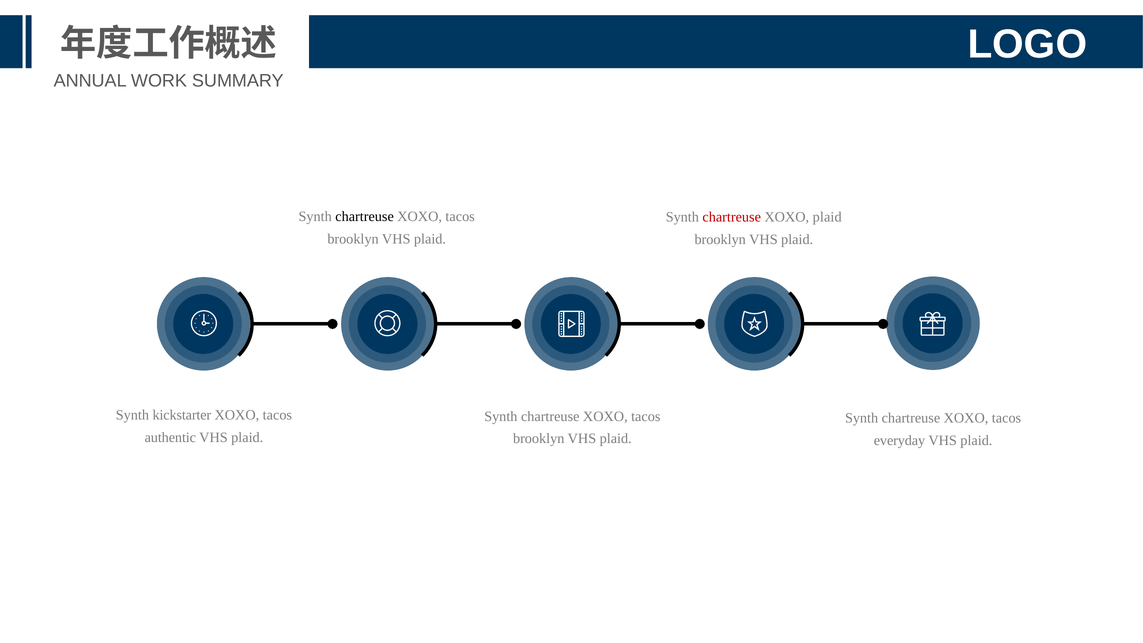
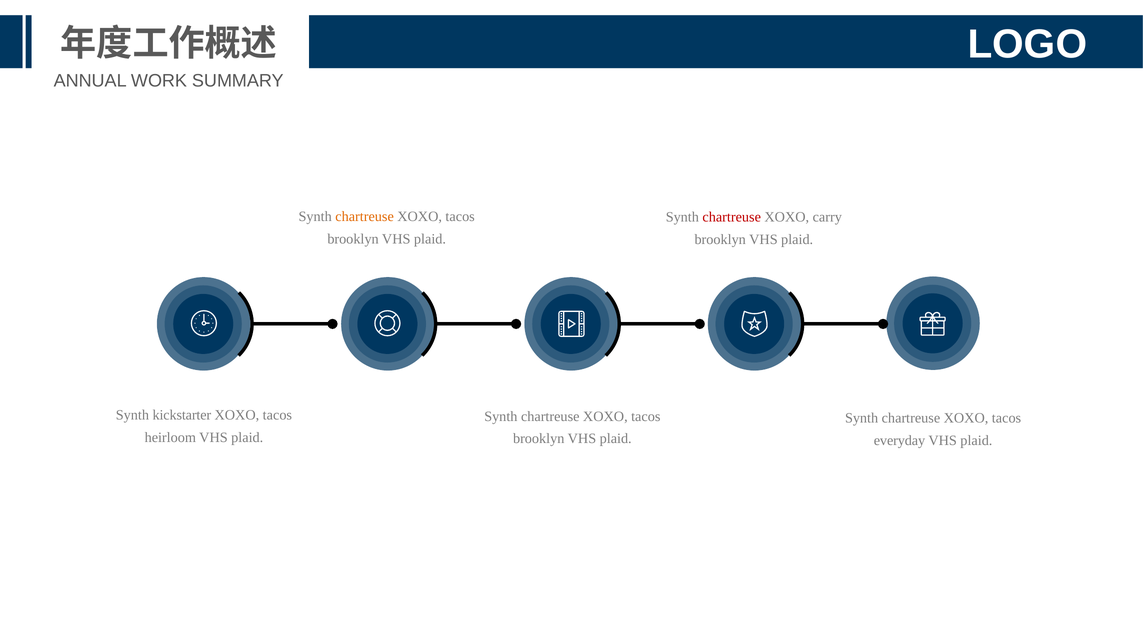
chartreuse colour: black -> orange (365, 217)
XOXO plaid: plaid -> carry (827, 217)
authentic: authentic -> heirloom (170, 437)
